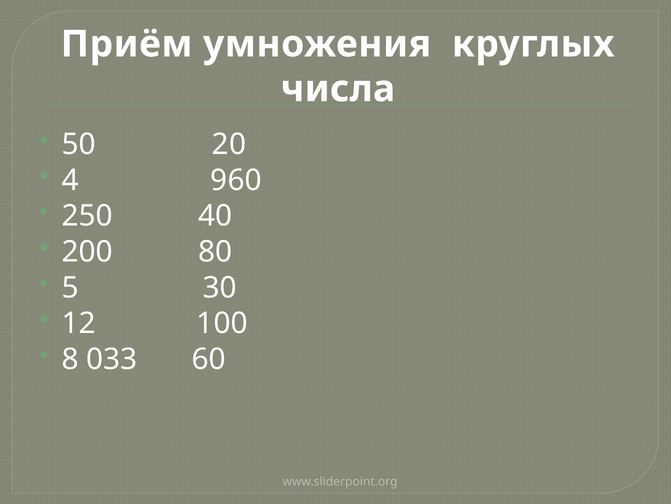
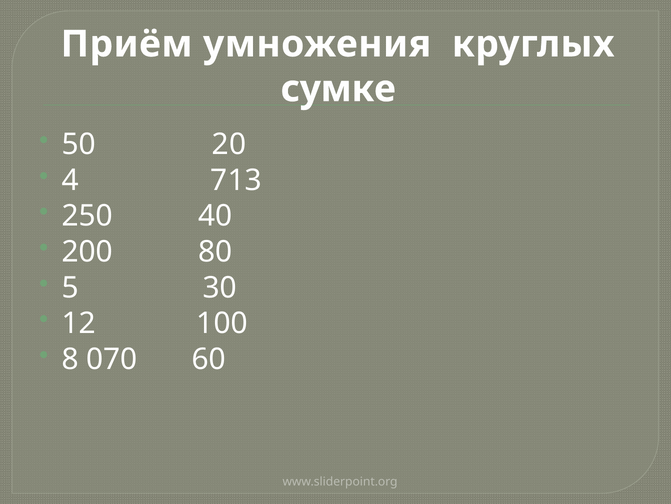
числа: числа -> сумке (338, 89)
960: 960 -> 713 (236, 180)
033: 033 -> 070 (112, 359)
